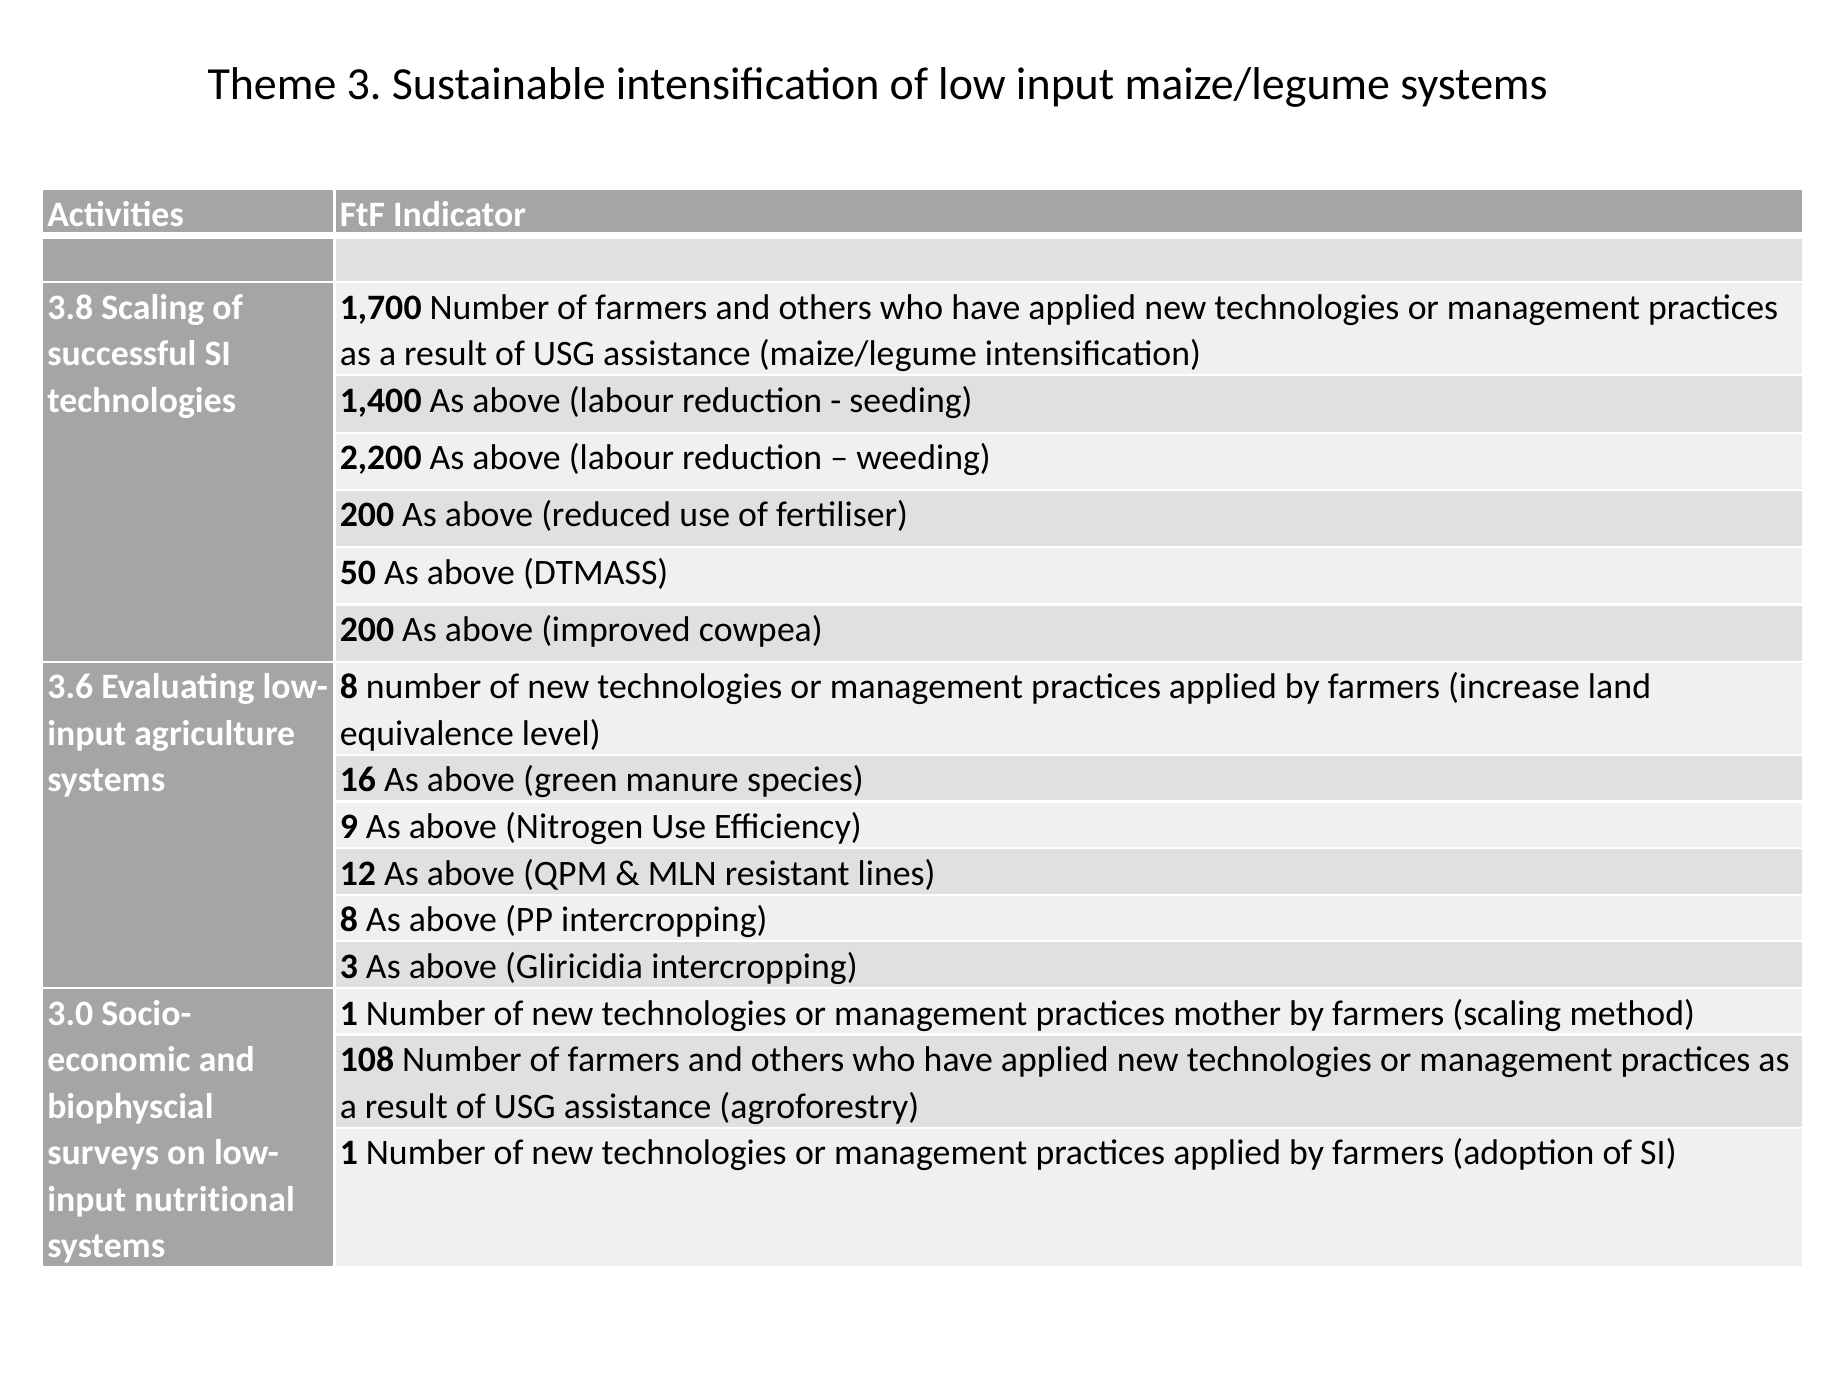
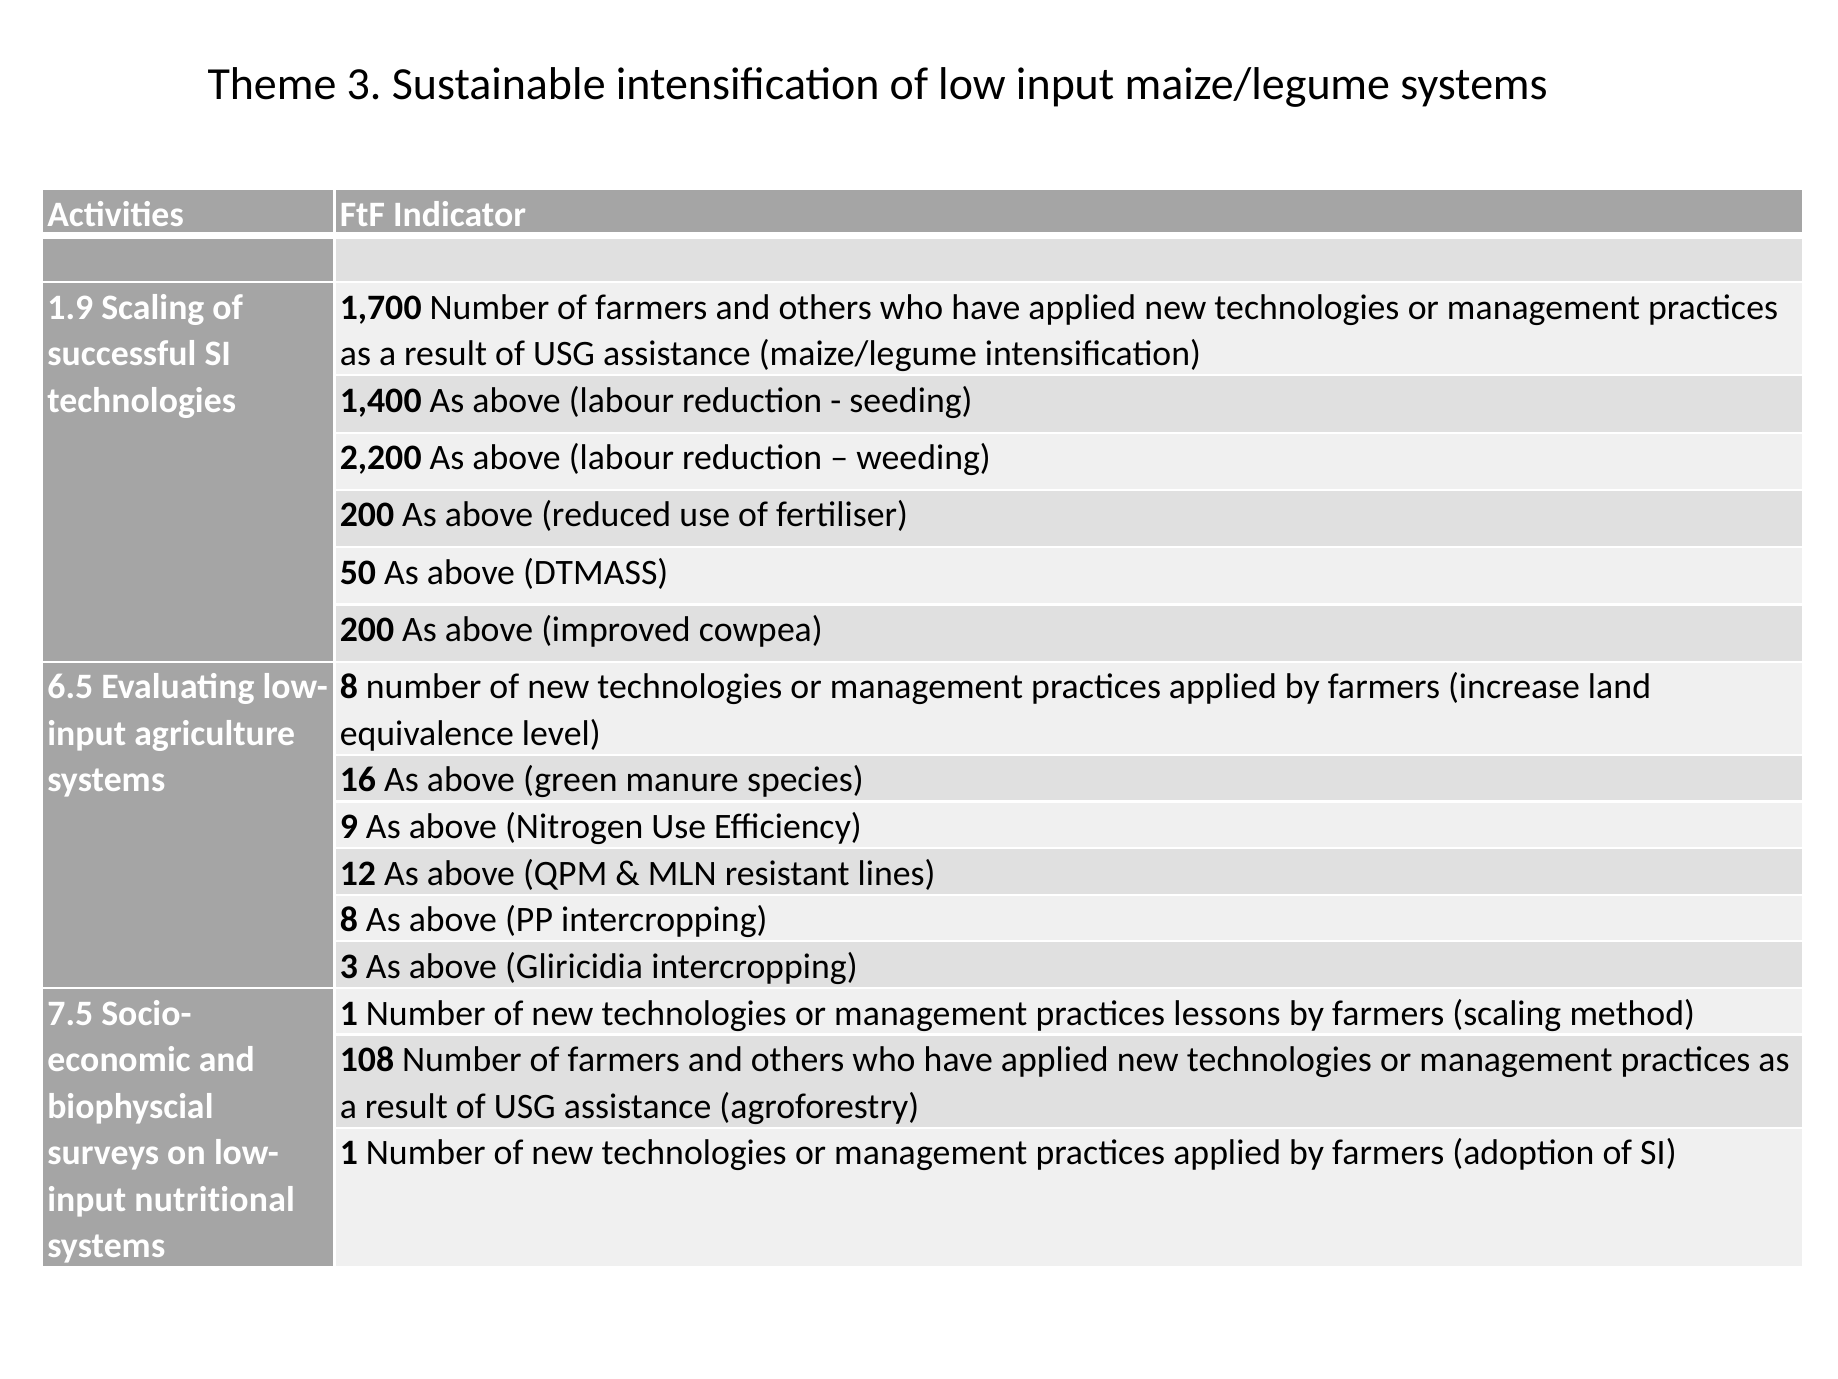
3.8: 3.8 -> 1.9 (70, 307)
3.6: 3.6 -> 6.5 (70, 687)
3.0: 3.0 -> 7.5 (70, 1013)
mother: mother -> lessons (1227, 1013)
